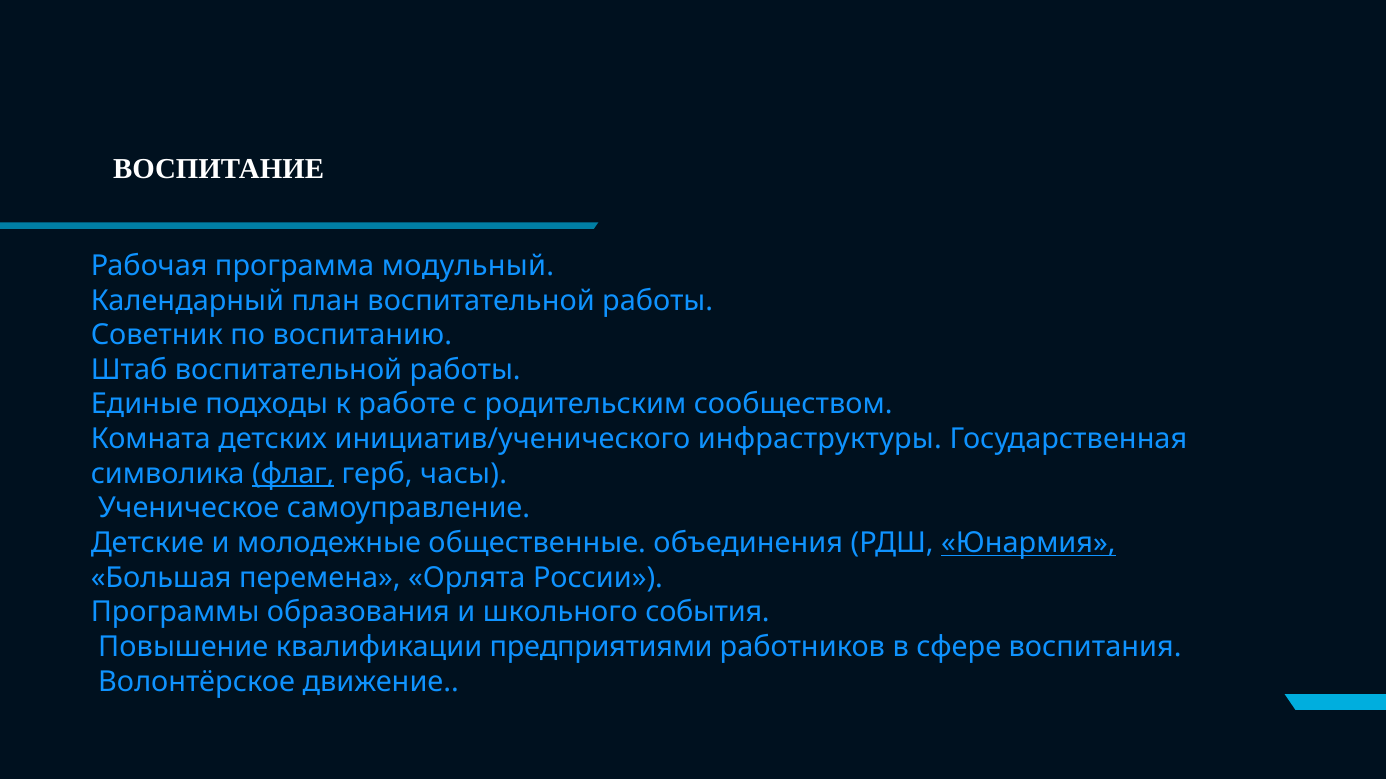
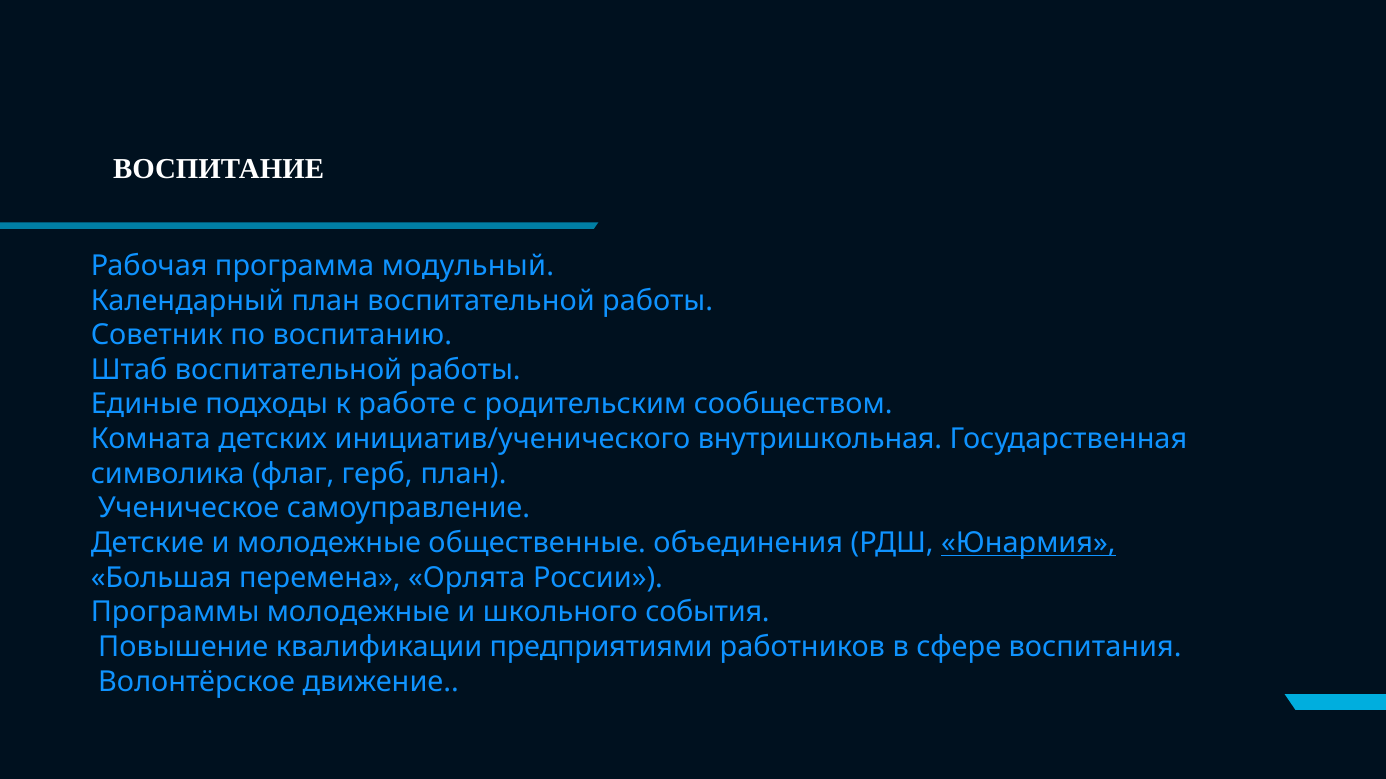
инфраструктуры: инфраструктуры -> внутришкольная (820, 439)
флаг underline: present -> none (293, 474)
герб часы: часы -> план (464, 474)
Программы образования: образования -> молодежные (358, 613)
